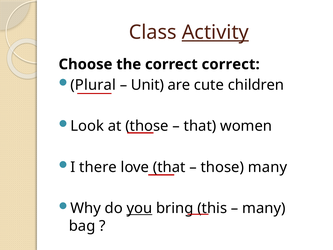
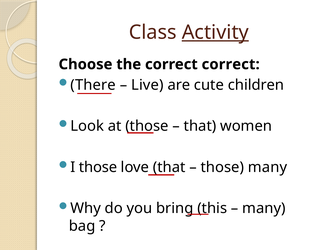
Plural: Plural -> There (93, 85)
Unit: Unit -> Live (147, 85)
I there: there -> those (98, 167)
you underline: present -> none (139, 208)
